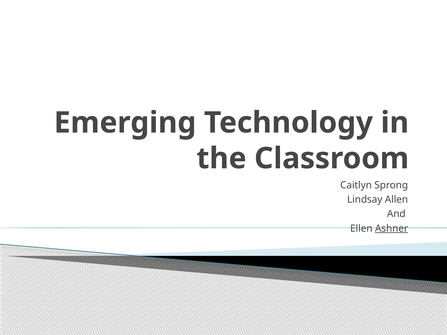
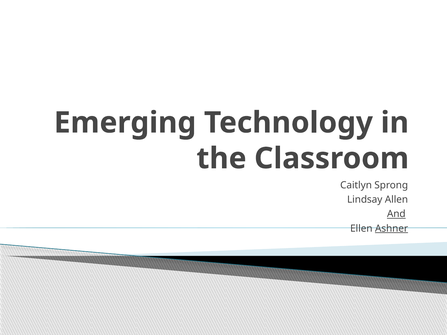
And underline: none -> present (396, 214)
